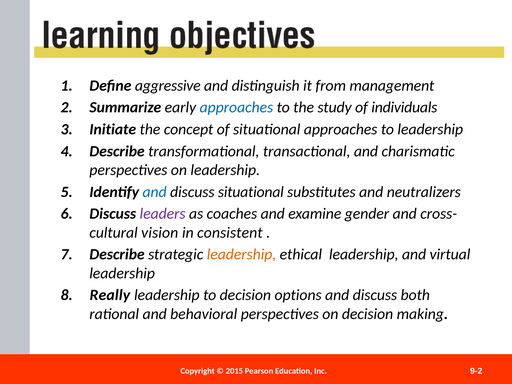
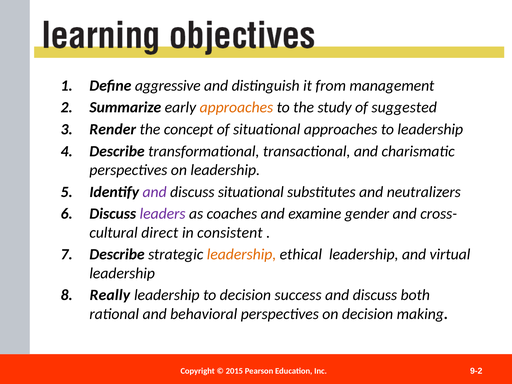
approaches colour: blue -> orange (236, 107)
individuals: individuals -> suggested (404, 107)
Initiate: Initiate -> Render (113, 129)
and colour: blue -> purple (155, 192)
vision: vision -> direct (160, 233)
options: options -> success (298, 295)
